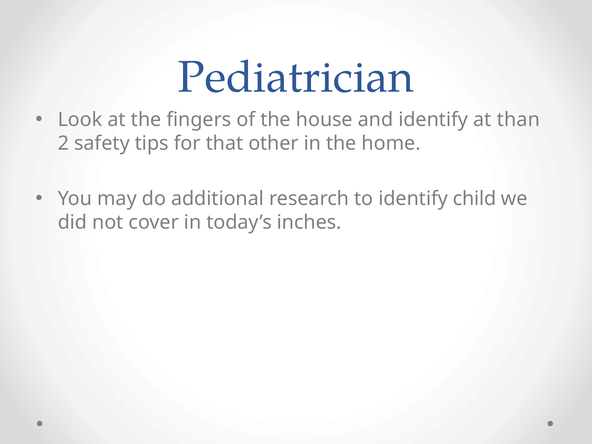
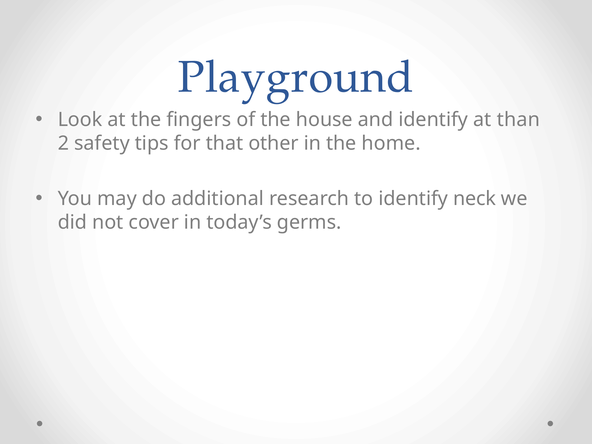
Pediatrician: Pediatrician -> Playground (296, 77)
child: child -> neck (475, 199)
inches: inches -> germs (309, 222)
